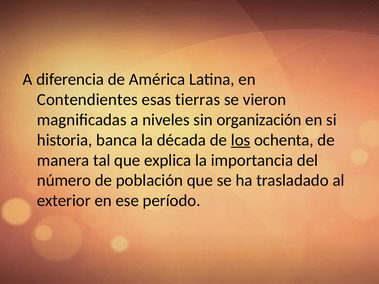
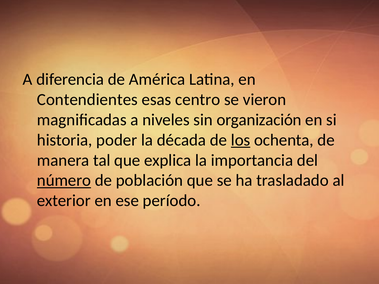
tierras: tierras -> centro (198, 100)
banca: banca -> poder (117, 140)
número underline: none -> present (64, 181)
